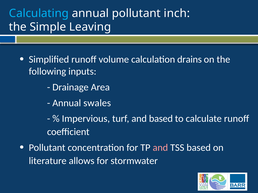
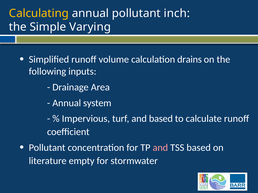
Calculating colour: light blue -> yellow (39, 13)
Leaving: Leaving -> Varying (90, 27)
swales: swales -> system (97, 103)
allows: allows -> empty (82, 161)
